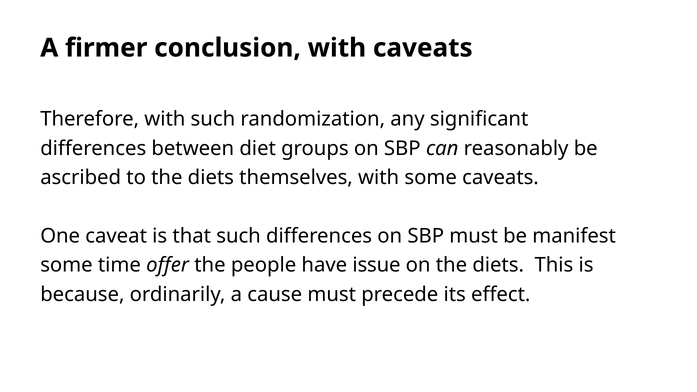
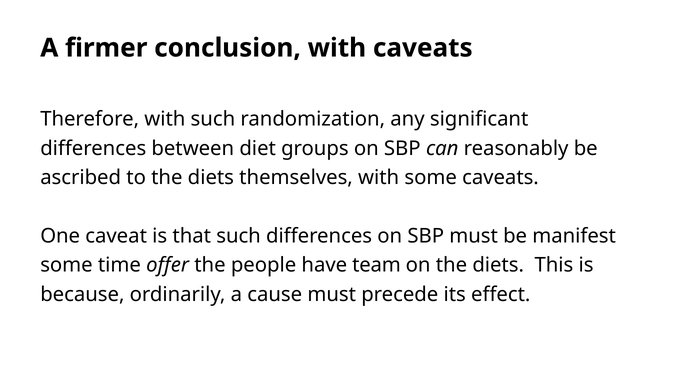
issue: issue -> team (377, 265)
